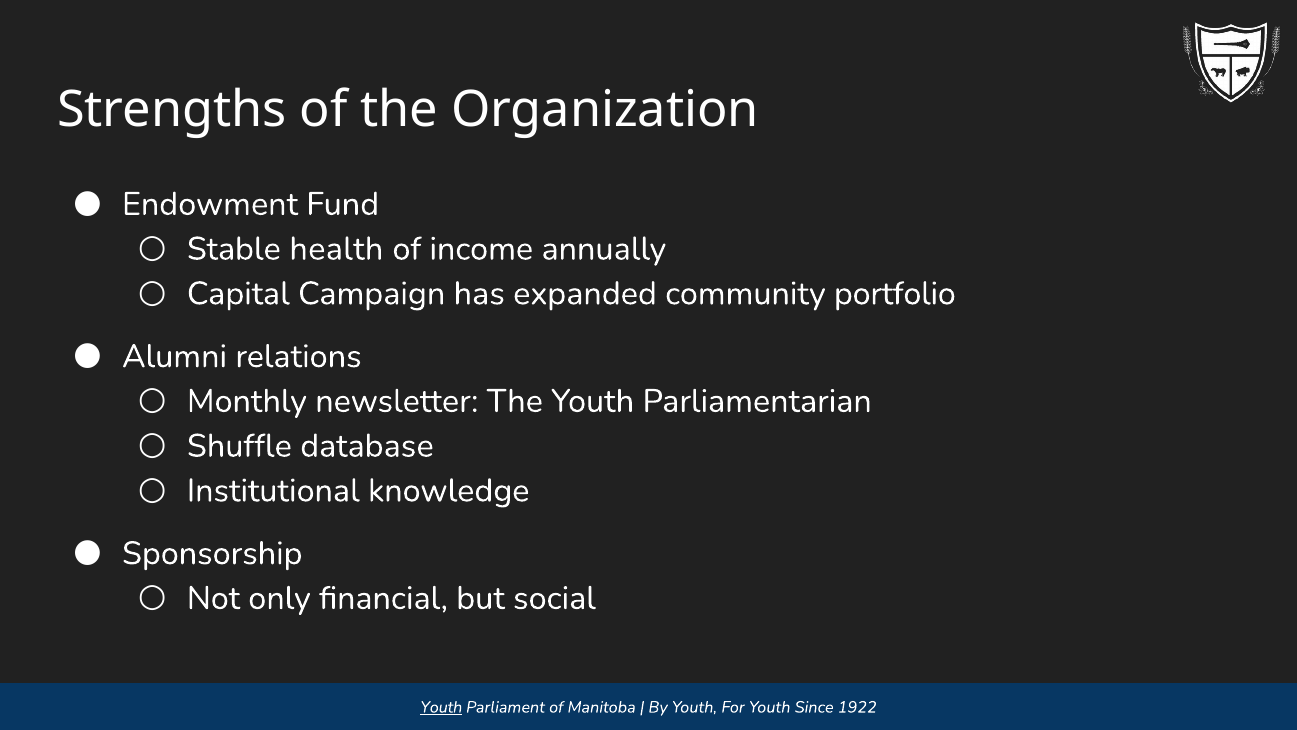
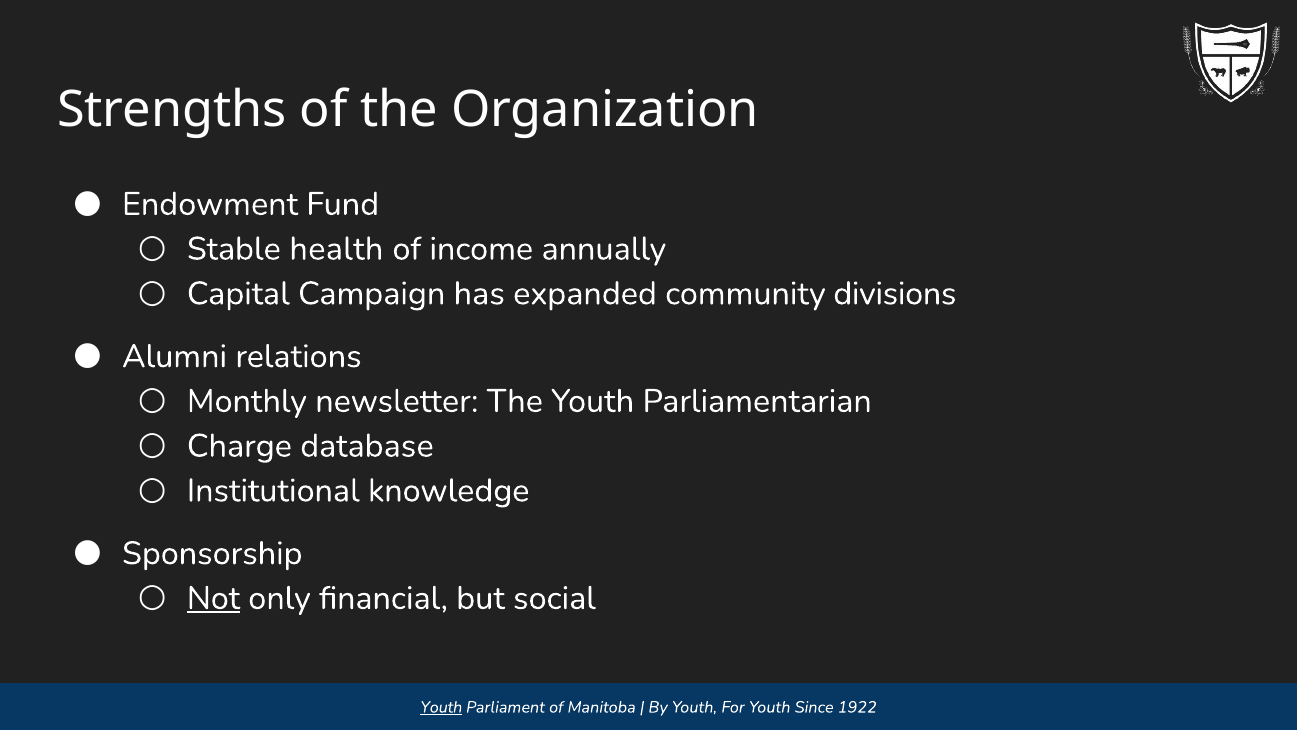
portfolio: portfolio -> divisions (895, 293)
Shuffle: Shuffle -> Charge (239, 446)
Not underline: none -> present (213, 598)
